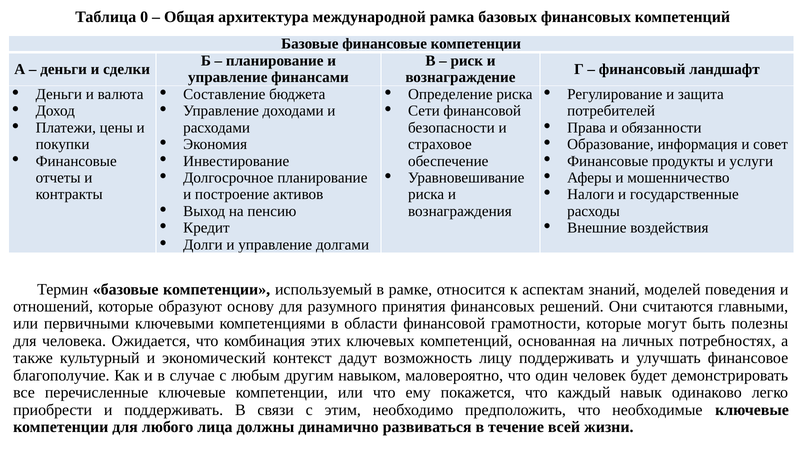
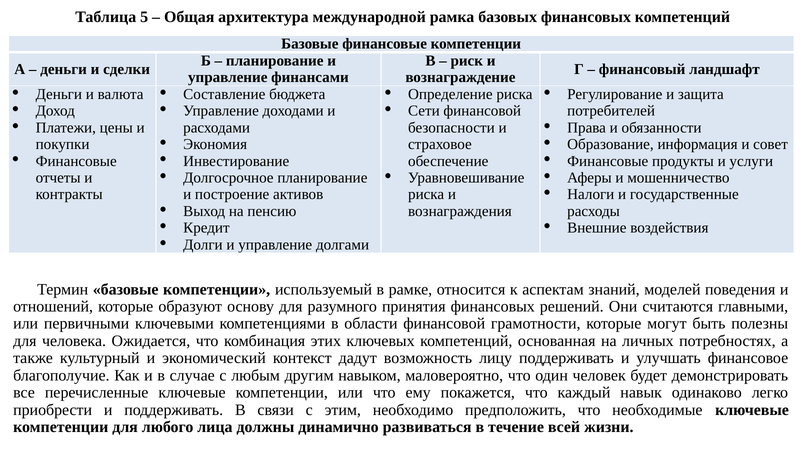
0: 0 -> 5 (144, 17)
